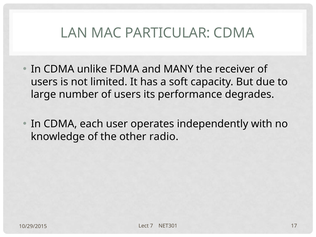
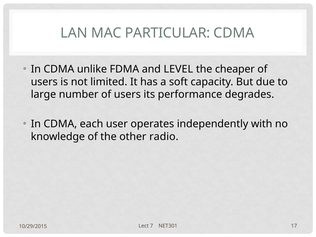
MANY: MANY -> LEVEL (178, 69)
receiver: receiver -> cheaper (235, 69)
